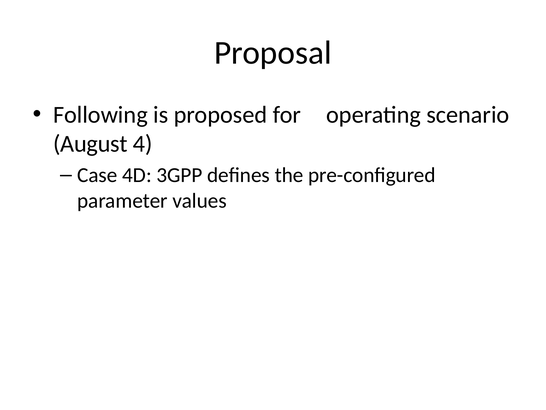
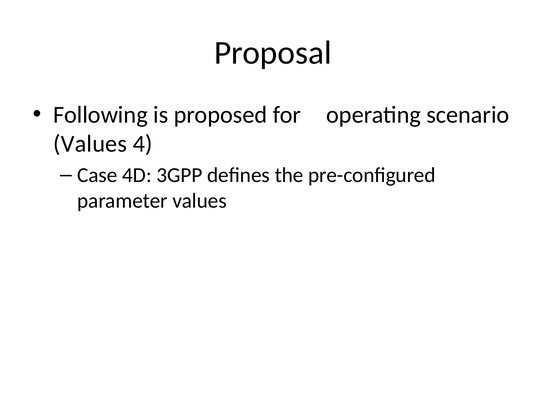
August: August -> Values (90, 144)
